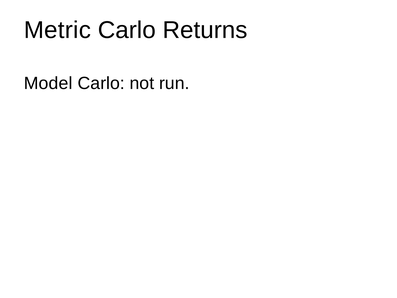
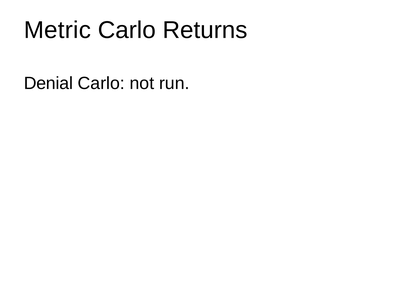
Model: Model -> Denial (48, 83)
